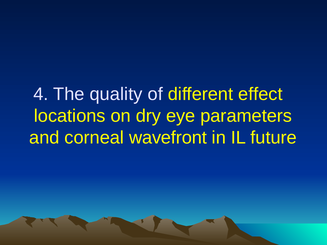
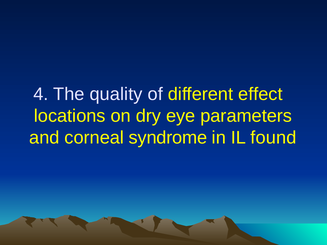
wavefront: wavefront -> syndrome (168, 138)
future: future -> found (274, 138)
